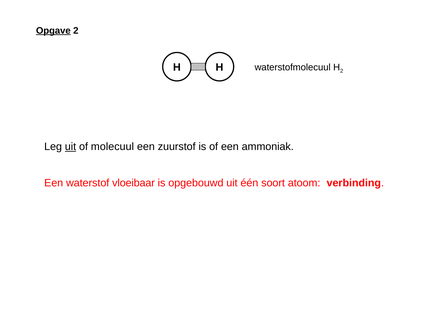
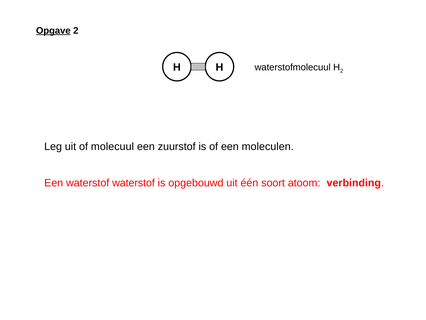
uit underline: present -> none (71, 146)
ammoniak: ammoniak -> moleculen (268, 146)
waterstof vloeibaar: vloeibaar -> waterstof (134, 183)
